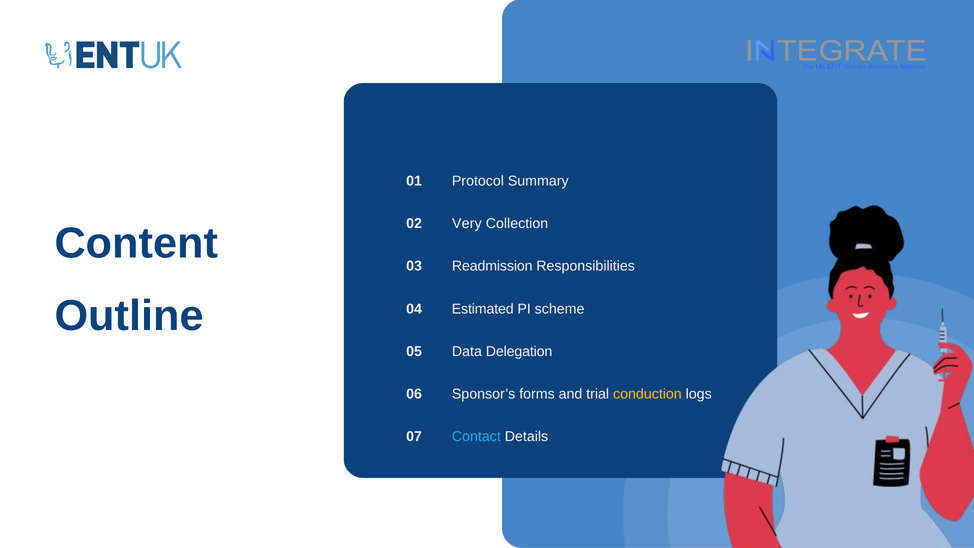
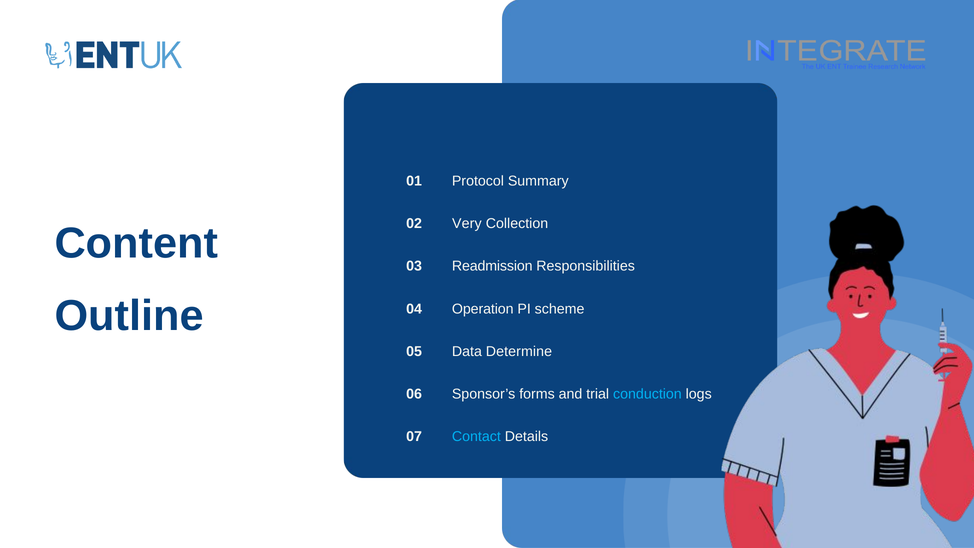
Estimated: Estimated -> Operation (483, 309)
Delegation: Delegation -> Determine (519, 351)
conduction colour: yellow -> light blue (647, 394)
